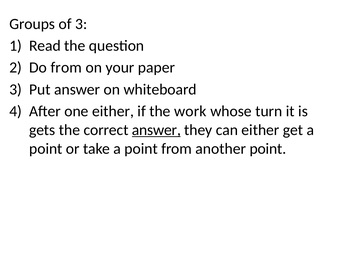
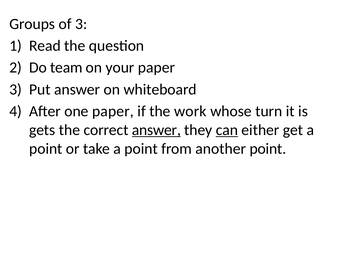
Do from: from -> team (66, 68)
one either: either -> paper (113, 111)
can underline: none -> present (227, 130)
